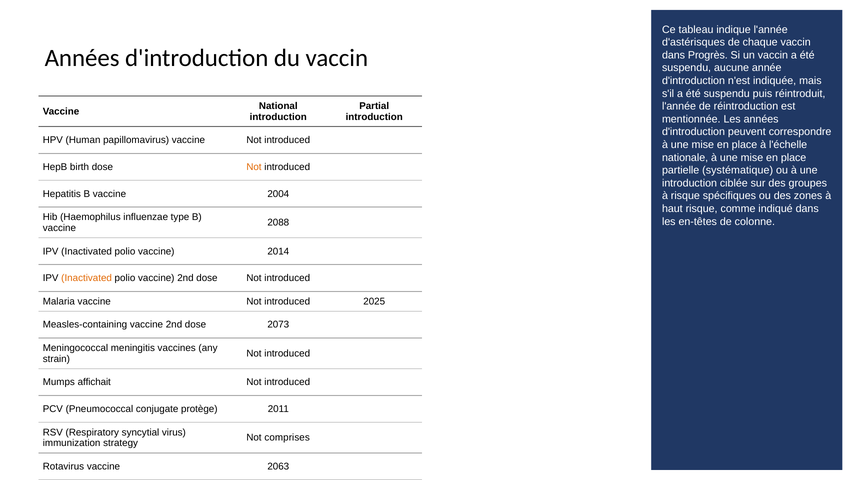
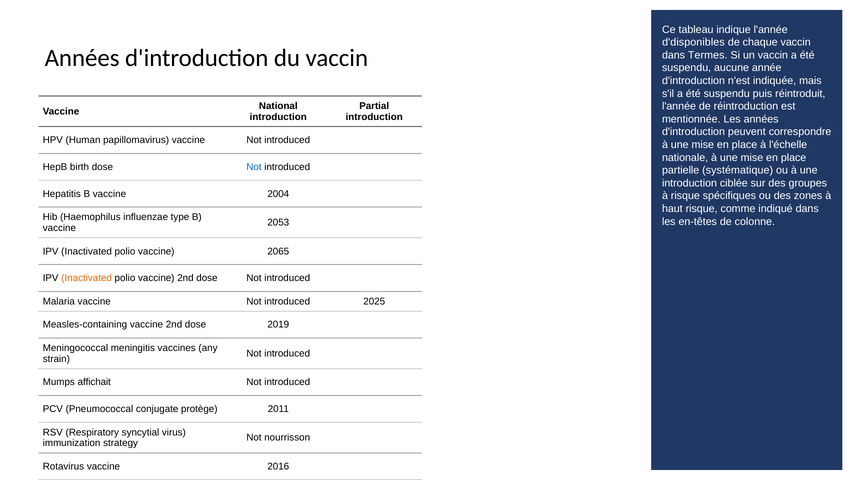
d'astérisques: d'astérisques -> d'disponibles (693, 42)
Progrès: Progrès -> Termes (708, 55)
Not colour: orange -> blue (254, 167)
2088: 2088 -> 2053 (278, 222)
2014: 2014 -> 2065 (278, 251)
2073: 2073 -> 2019 (278, 325)
comprises: comprises -> nourrisson (287, 438)
2063: 2063 -> 2016 (278, 466)
